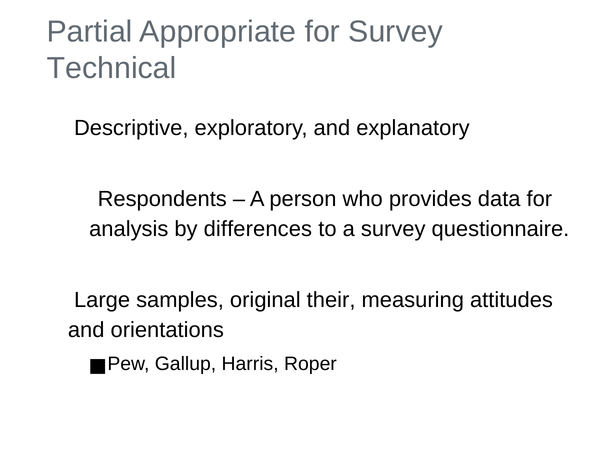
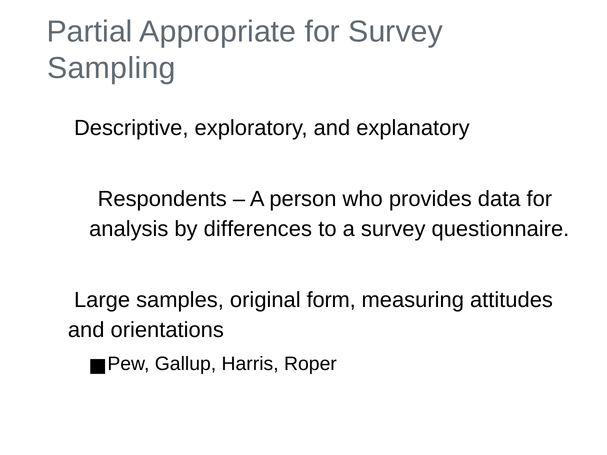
Technical: Technical -> Sampling (111, 68)
their: their -> form (331, 300)
